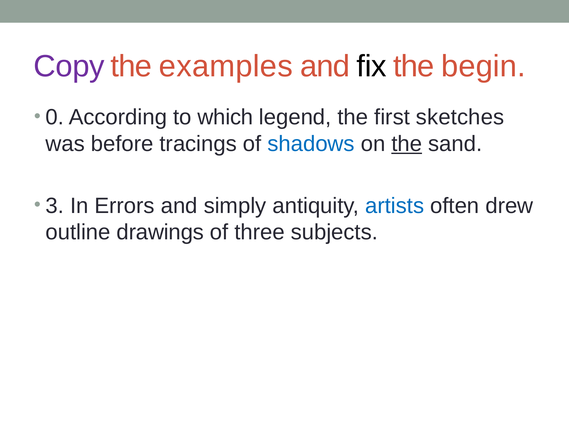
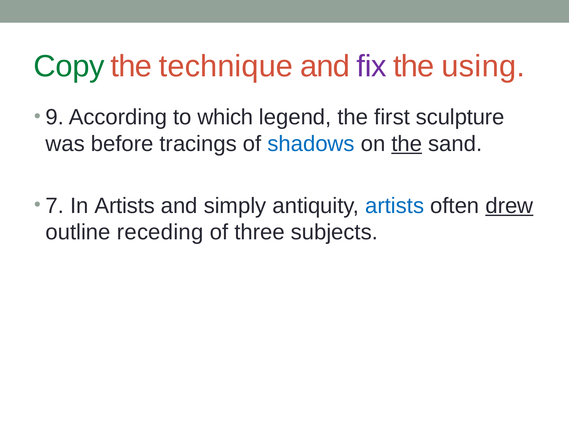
Copy colour: purple -> green (69, 66)
examples: examples -> technique (226, 66)
fix colour: black -> purple (372, 66)
begin: begin -> using (483, 66)
0: 0 -> 9 (55, 117)
sketches: sketches -> sculpture (460, 117)
3: 3 -> 7 (55, 206)
In Errors: Errors -> Artists (125, 206)
drew underline: none -> present (509, 206)
drawings: drawings -> receding (160, 232)
